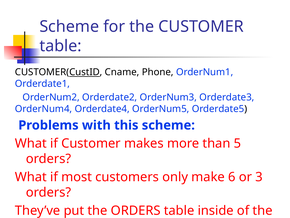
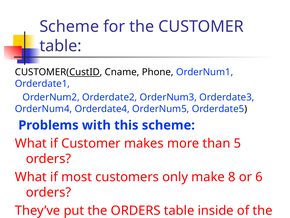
6: 6 -> 8 (232, 177)
3: 3 -> 6 (259, 177)
